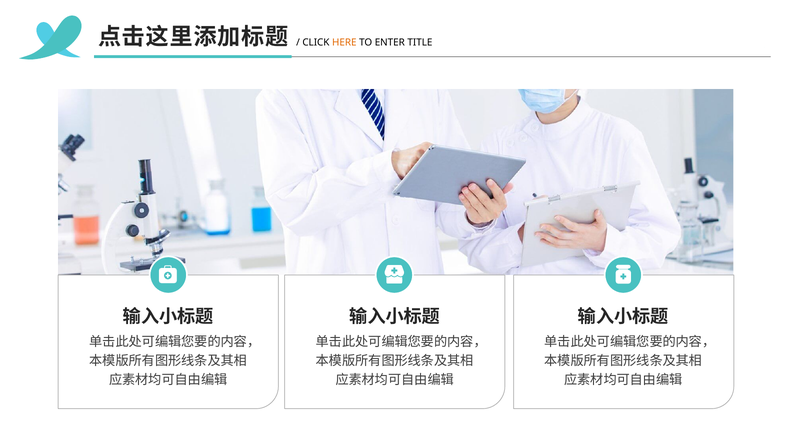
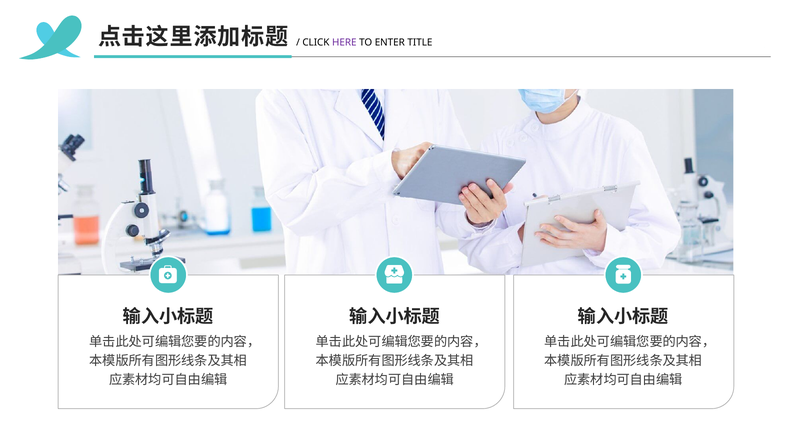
HERE colour: orange -> purple (344, 42)
